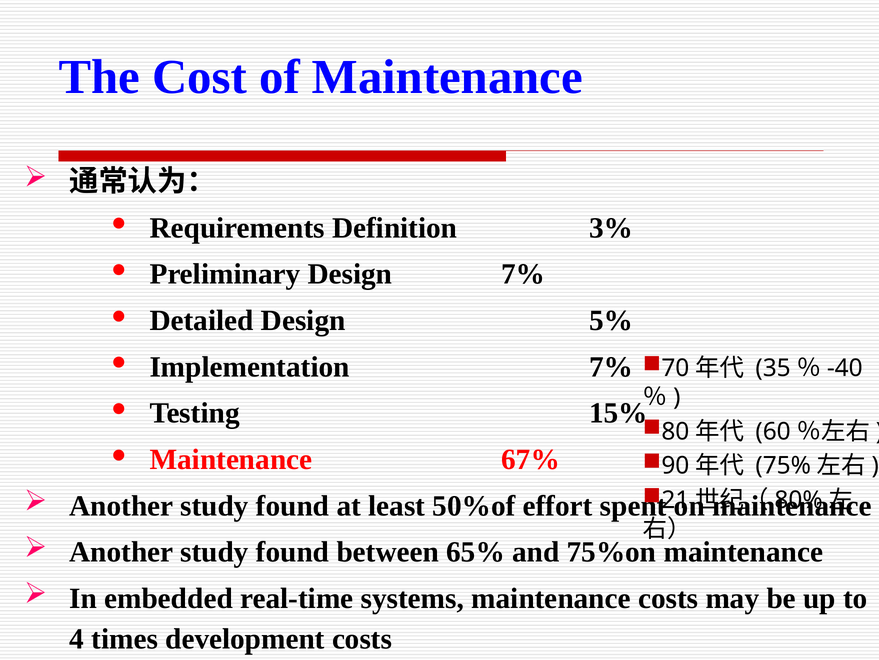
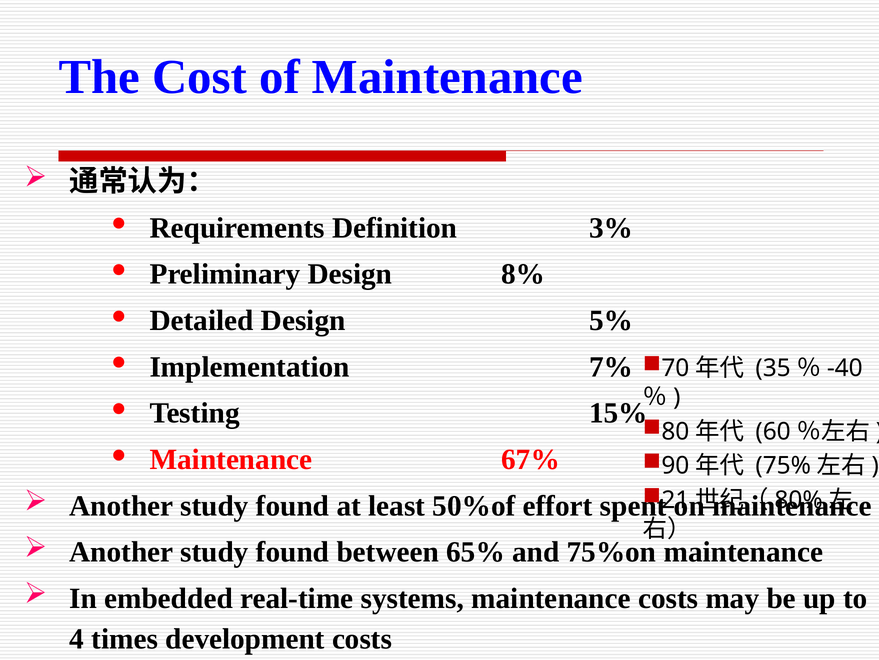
Design 7%: 7% -> 8% (523, 274)
